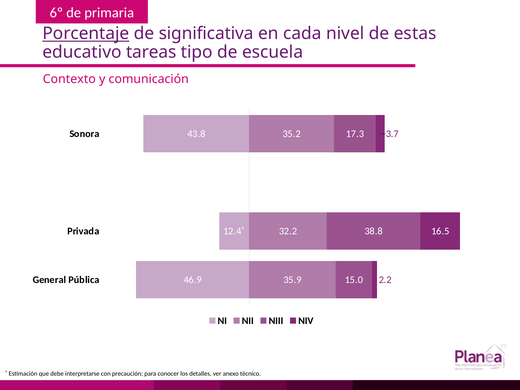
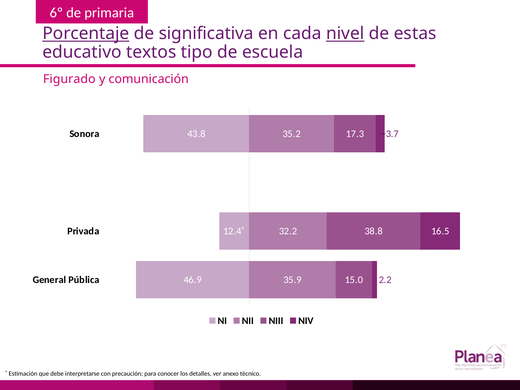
nivel underline: none -> present (345, 34)
tareas: tareas -> textos (151, 52)
Contexto: Contexto -> Figurado (69, 79)
